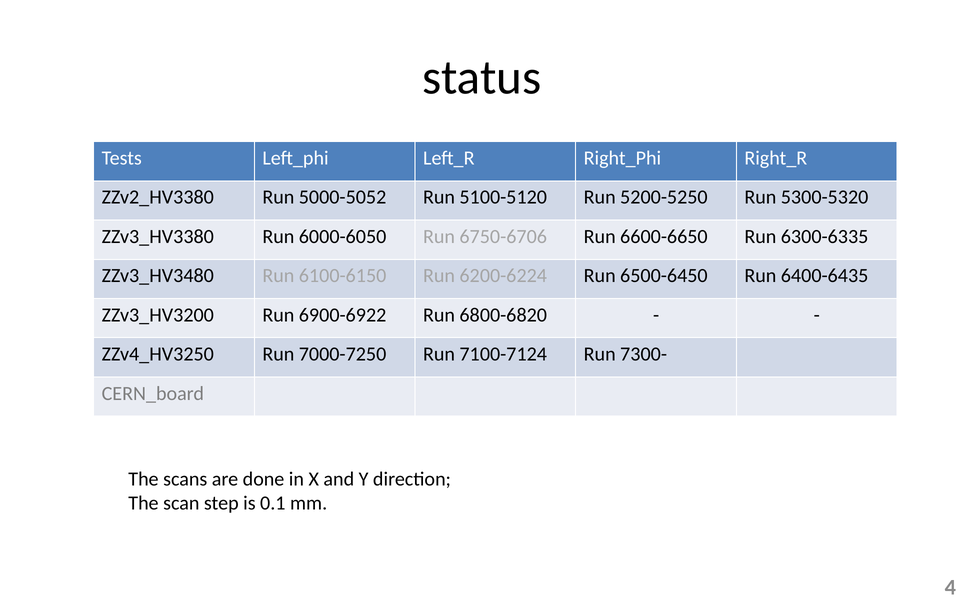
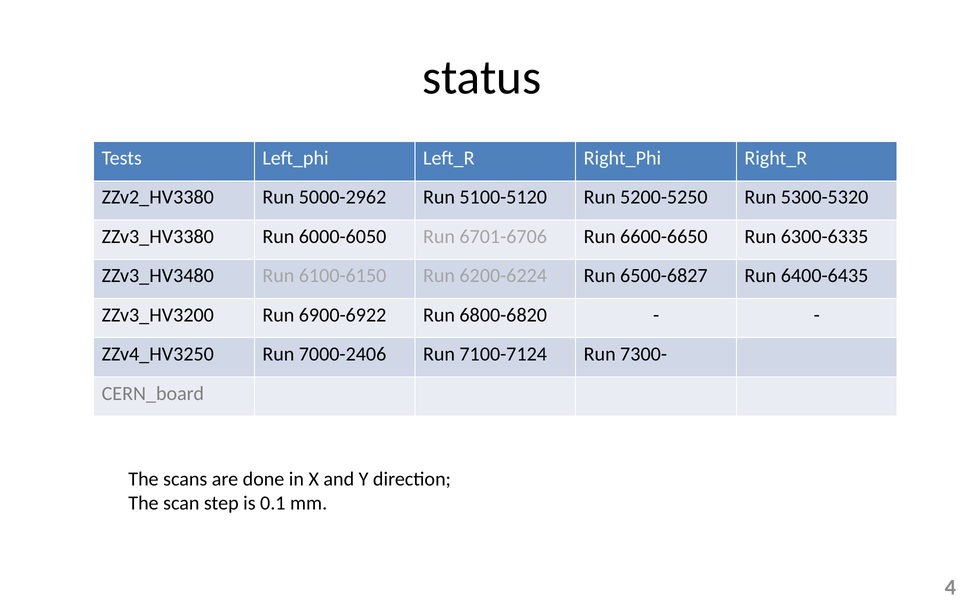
5000-5052: 5000-5052 -> 5000-2962 (343, 198)
6750-6706: 6750-6706 -> 6701-6706 (503, 237)
6500-6450: 6500-6450 -> 6500-6827 (664, 276)
7000-7250: 7000-7250 -> 7000-2406 (343, 355)
